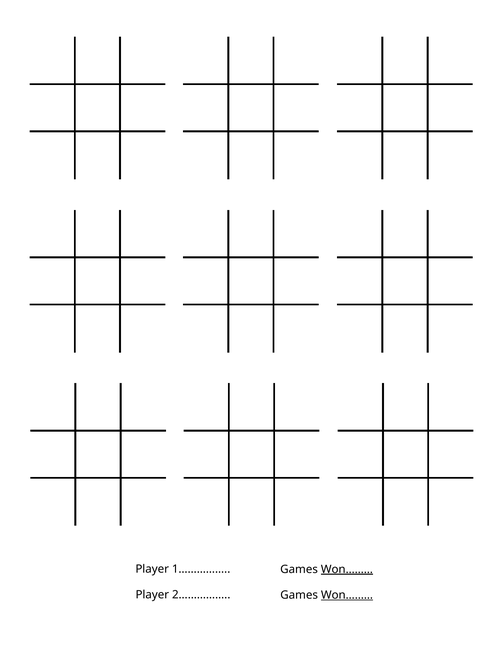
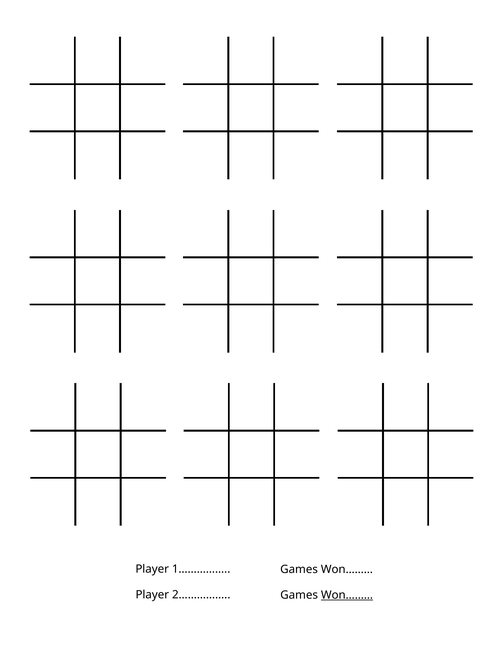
Won……… underline: present -> none (347, 570)
